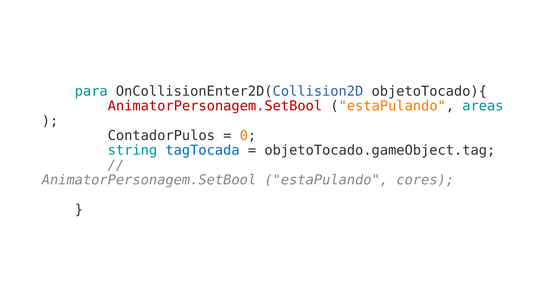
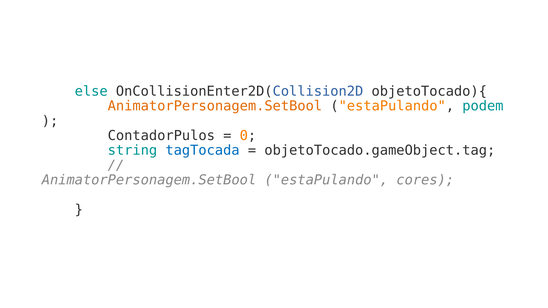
para: para -> else (91, 91)
AnimatorPersonagem.SetBool colour: red -> orange (215, 106)
areas: areas -> podem (483, 106)
